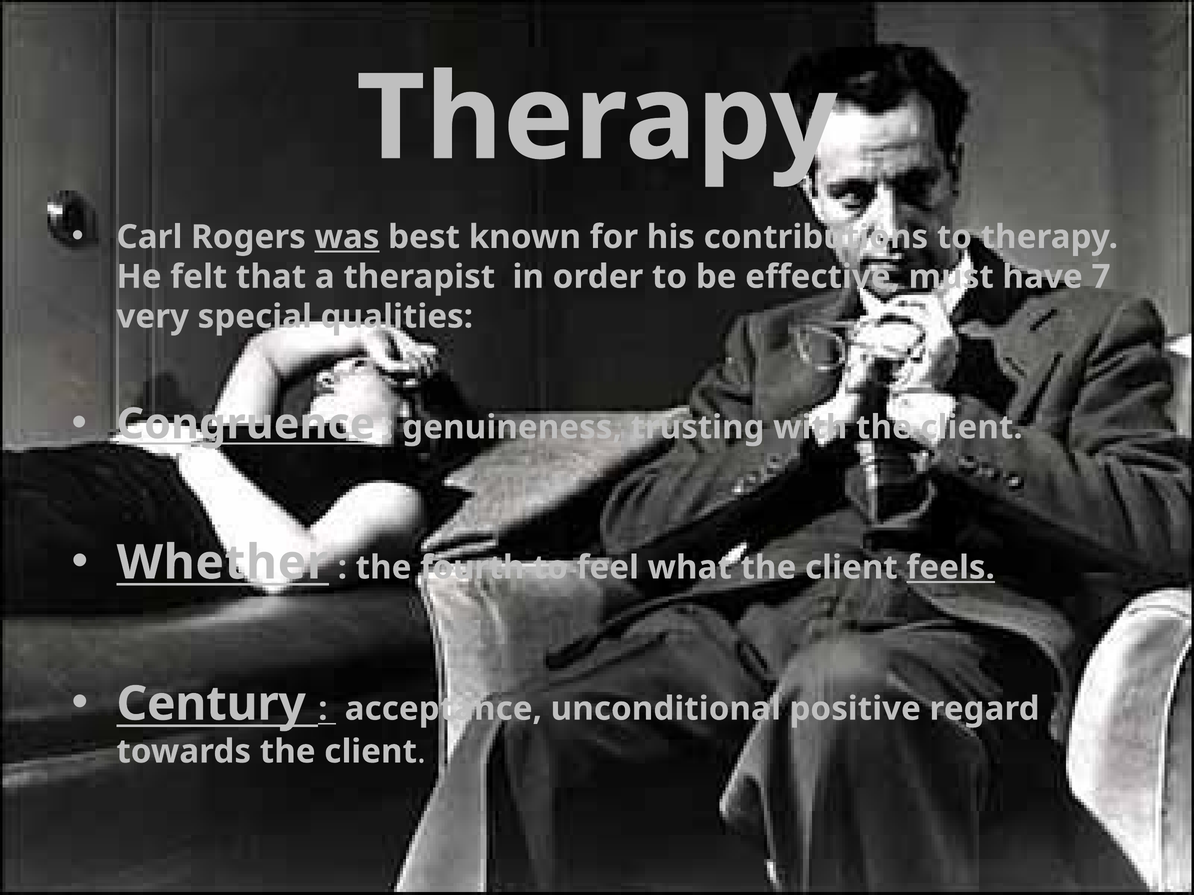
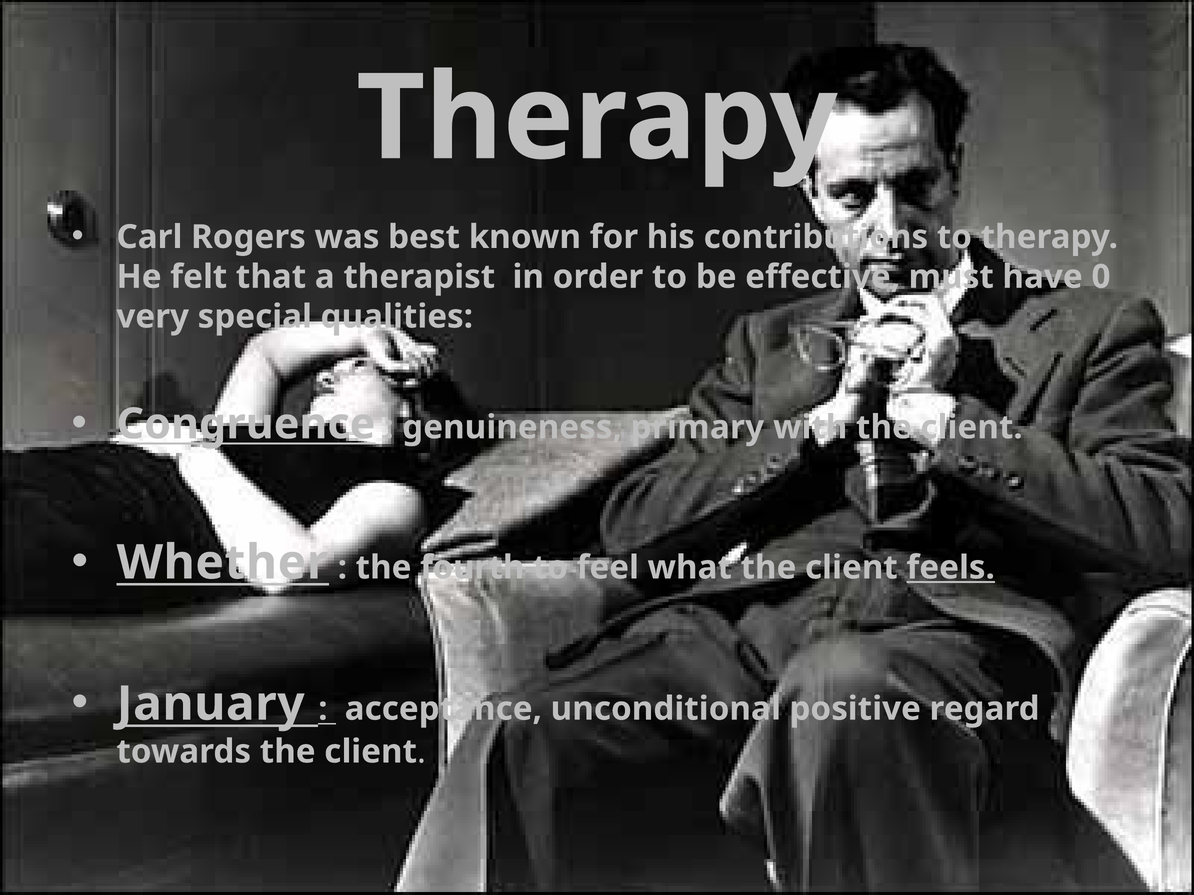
was underline: present -> none (347, 237)
7: 7 -> 0 (1101, 277)
trusting: trusting -> primary (697, 428)
Century: Century -> January (211, 704)
